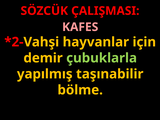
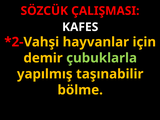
KAFES colour: pink -> white (80, 27)
